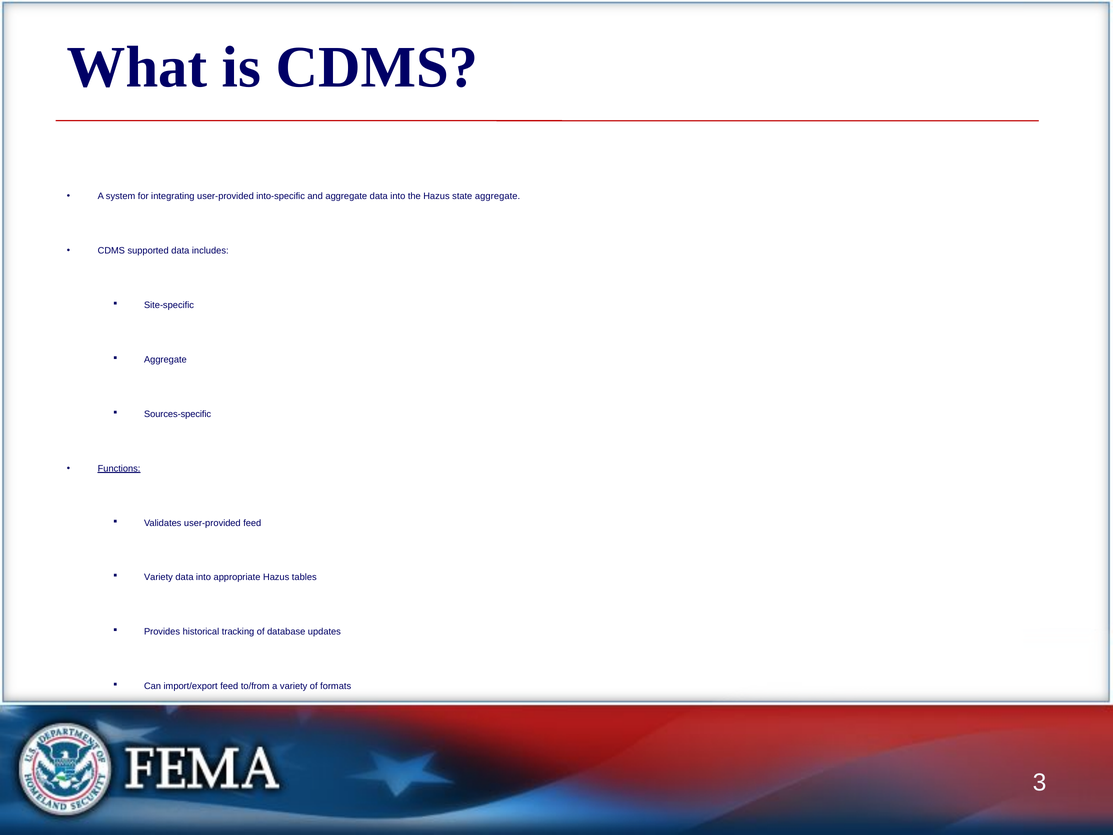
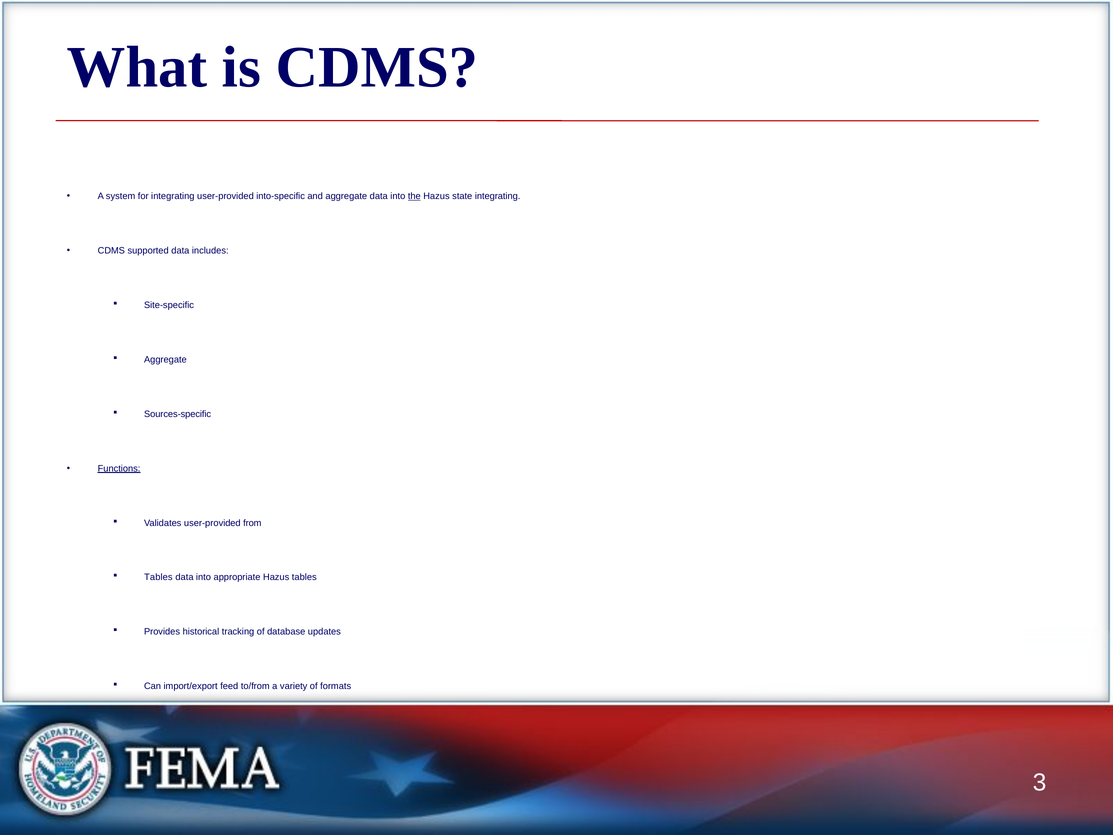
the underline: none -> present (414, 196)
state aggregate: aggregate -> integrating (498, 196)
user-provided feed: feed -> from (252, 523)
Variety: Variety -> Tables (158, 577)
